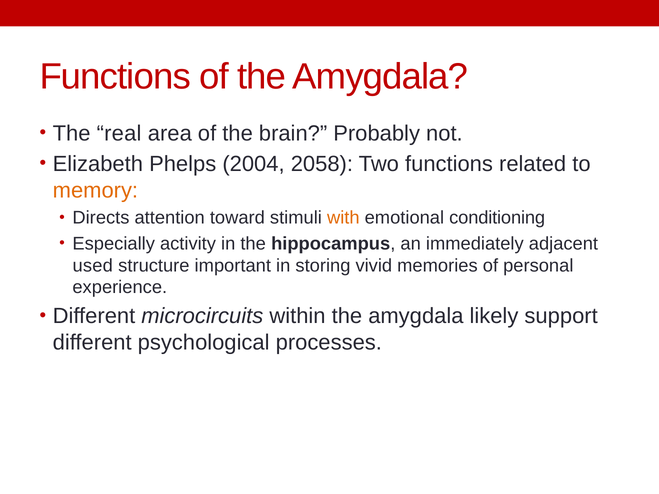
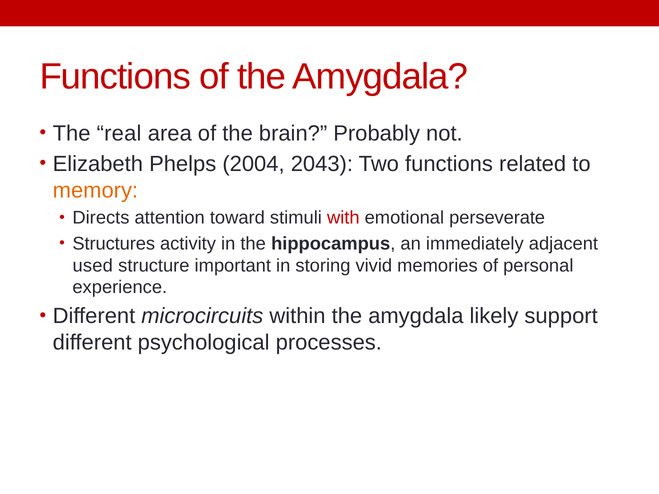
2058: 2058 -> 2043 (322, 164)
with colour: orange -> red (343, 218)
conditioning: conditioning -> perseverate (497, 218)
Especially: Especially -> Structures (114, 244)
